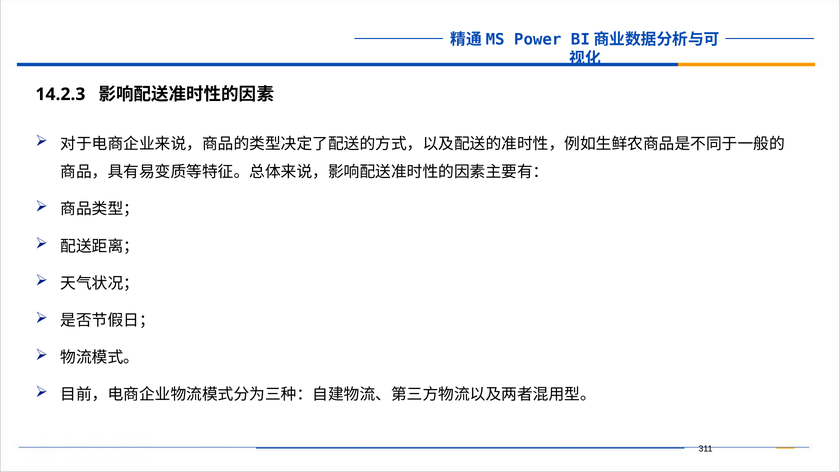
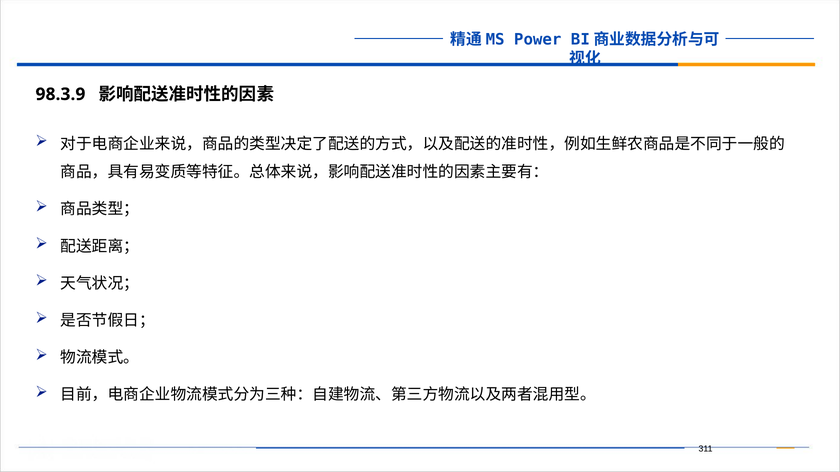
14.2.3: 14.2.3 -> 98.3.9 (60, 94)
